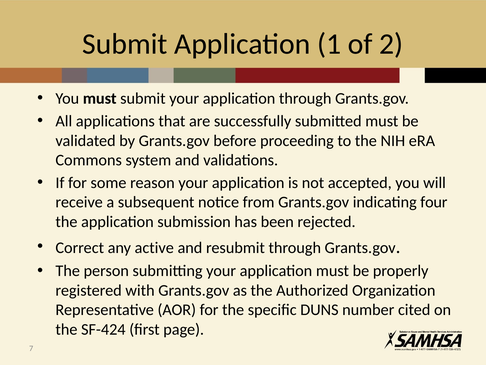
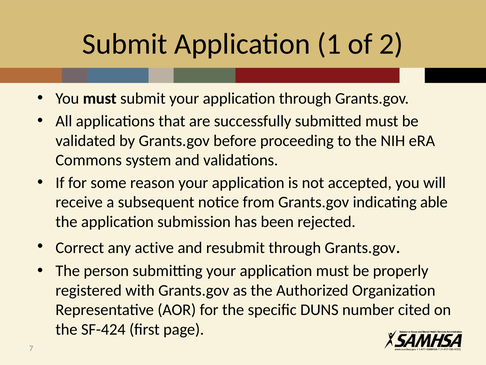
four: four -> able (434, 202)
